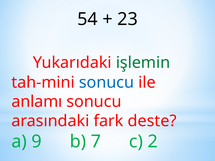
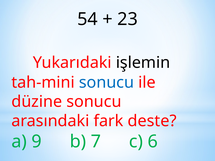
işlemin colour: green -> black (143, 63)
anlamı: anlamı -> düzine (37, 102)
2: 2 -> 6 (153, 142)
